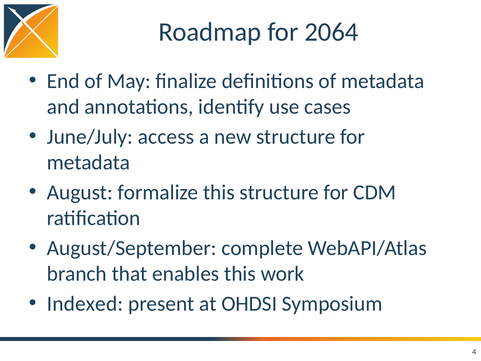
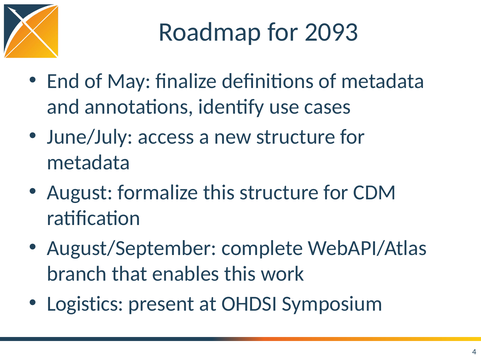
2064: 2064 -> 2093 (331, 32)
Indexed: Indexed -> Logistics (85, 303)
